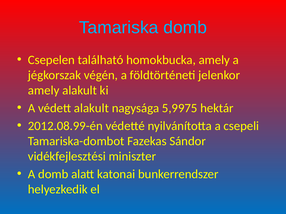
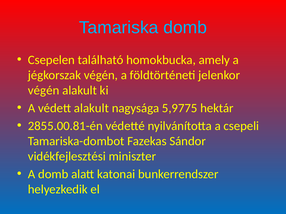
amely: amely -> végén (44, 91)
5,9975: 5,9975 -> 5,9775 (180, 108)
2012.08.99-én: 2012.08.99-én -> 2855.00.81-én (65, 126)
